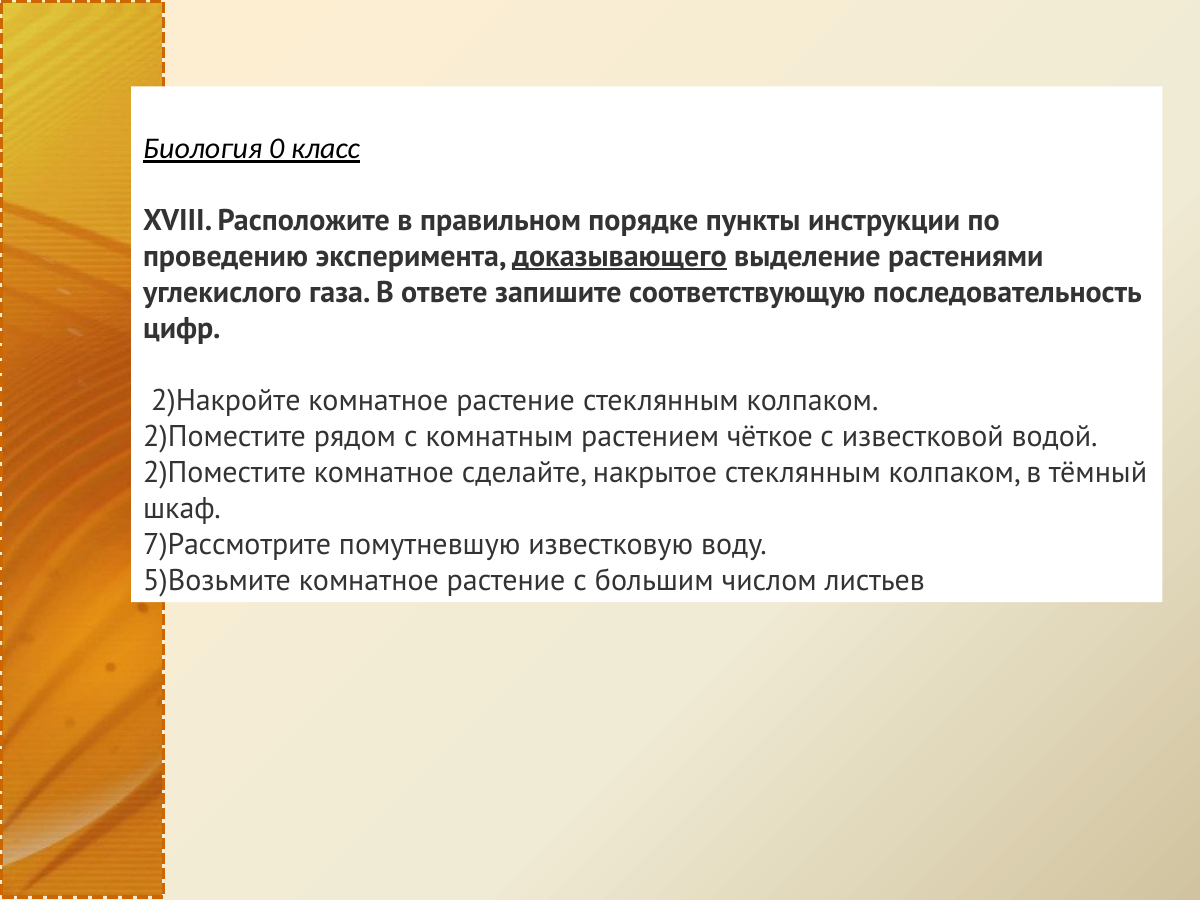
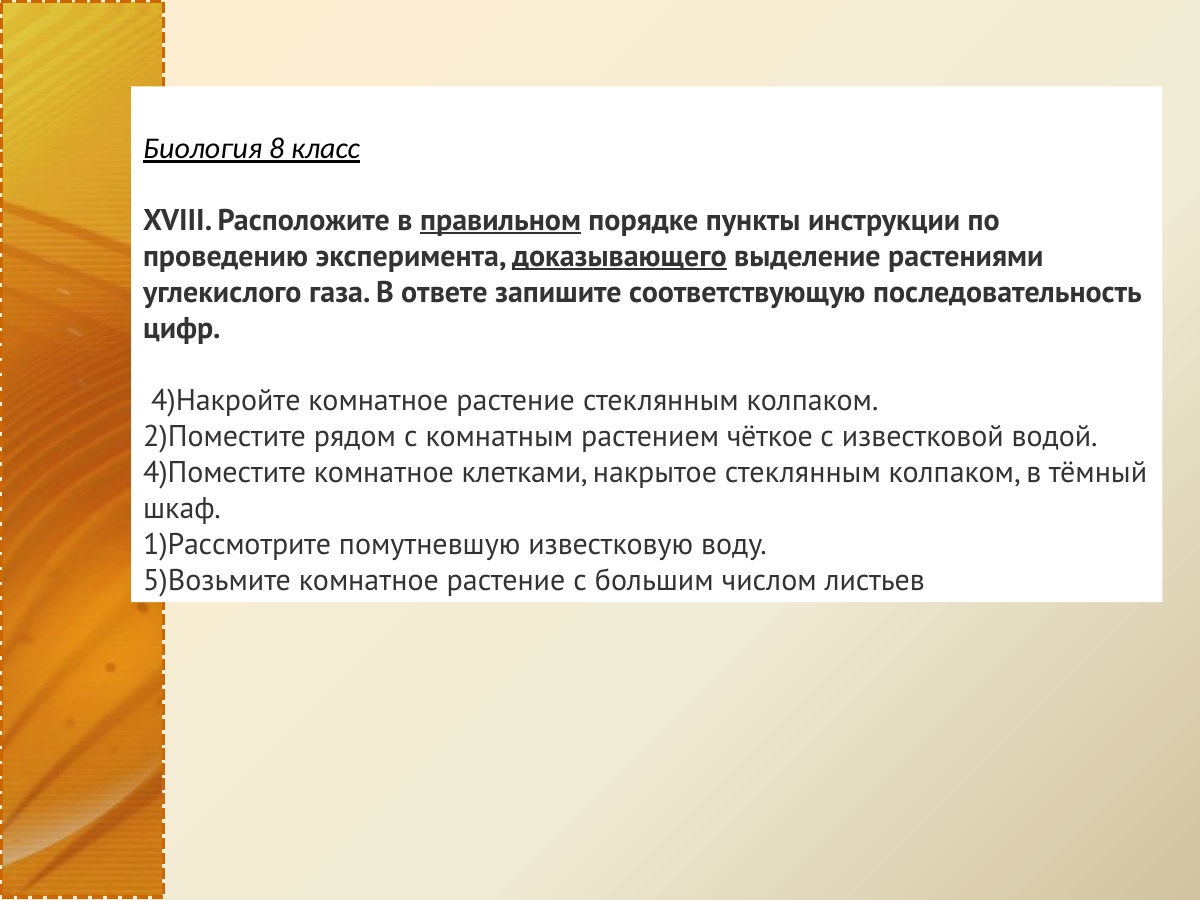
0: 0 -> 8 (277, 148)
правильном underline: none -> present (501, 220)
2)Накройте: 2)Накройте -> 4)Накройте (226, 400)
2)Поместите: 2)Поместите -> 4)Поместите (225, 472)
сделайте: сделайте -> клетками (525, 472)
7)Рассмотрите: 7)Рассмотрите -> 1)Рассмотрите (237, 544)
